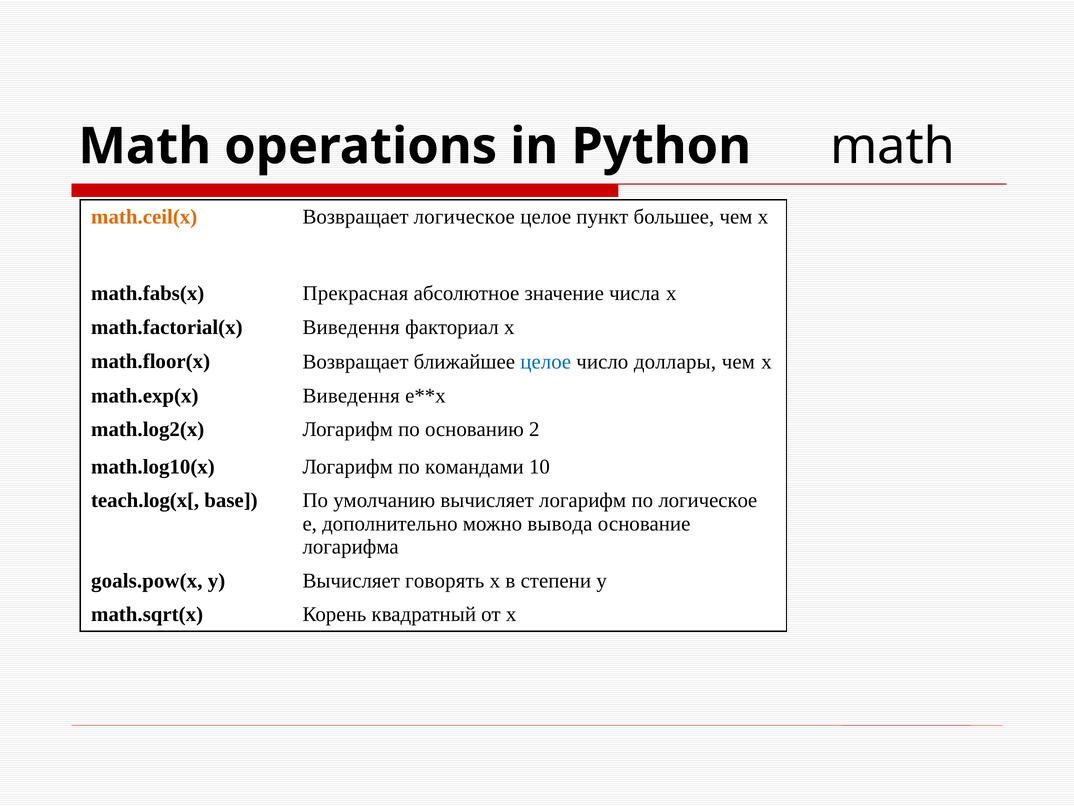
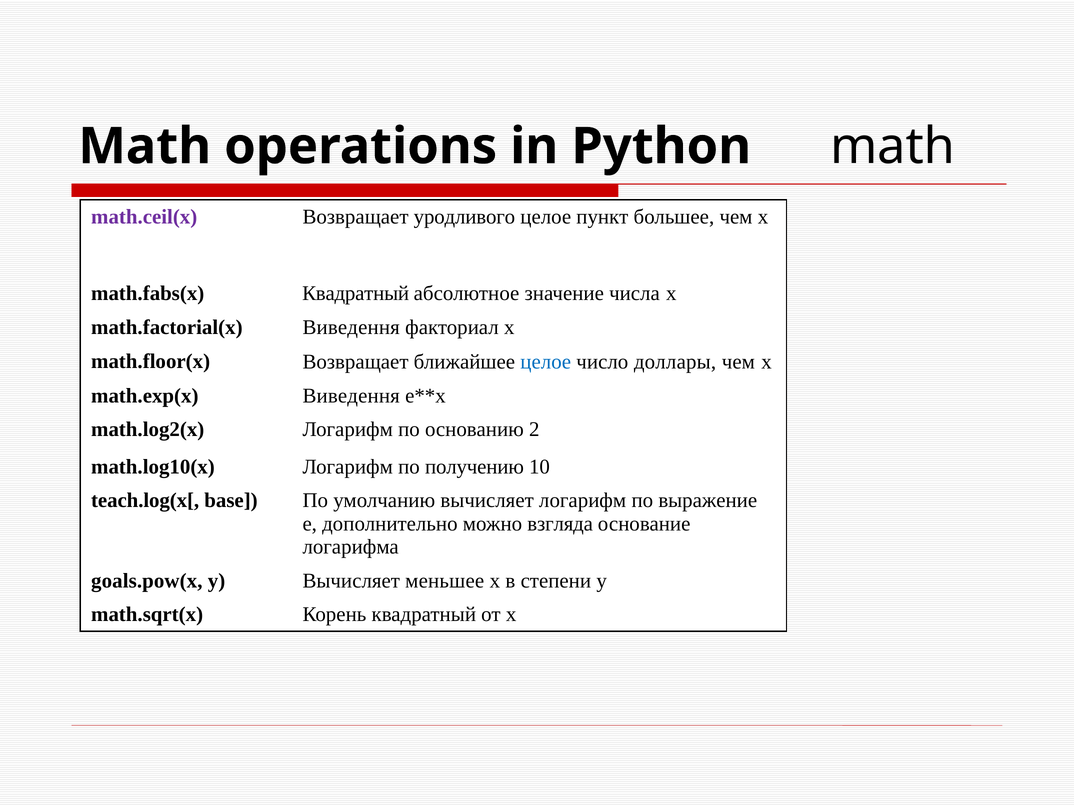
math.ceil(x colour: orange -> purple (144, 217)
Возвращает логическое: логическое -> уродливого (464, 217)
math.fabs(x Прекрасная: Прекрасная -> Квадратный (356, 293)
командами: командами -> получению (474, 466)
по логическое: логическое -> выражение (708, 500)
вывода: вывода -> взгляда (560, 523)
говорять: говорять -> меньшее (445, 580)
